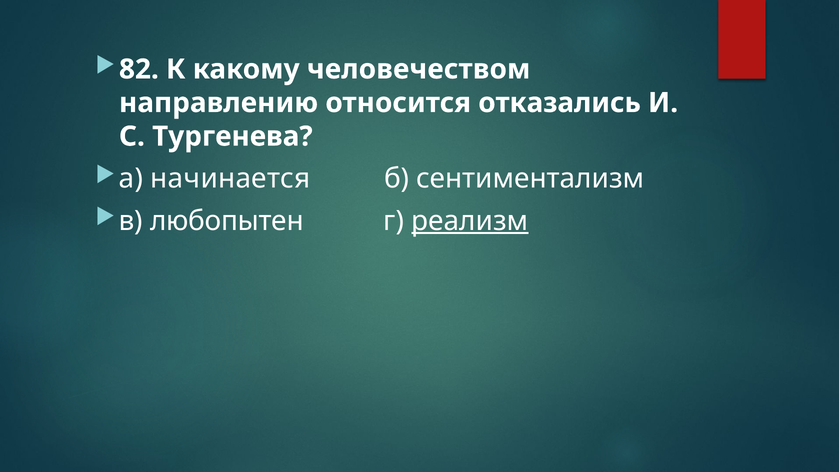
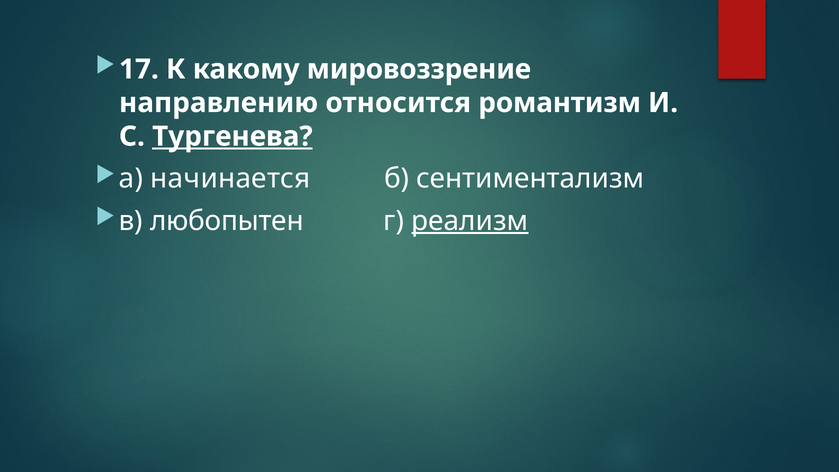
82: 82 -> 17 (139, 69)
человечеством: человечеством -> мировоззрение (419, 69)
отказались: отказались -> романтизм (560, 103)
Тургенева underline: none -> present (232, 136)
